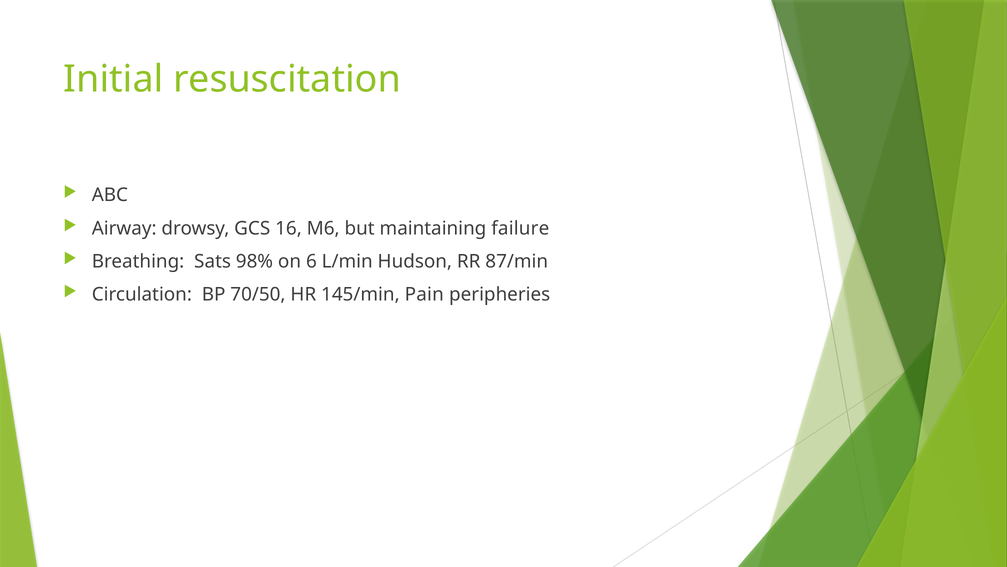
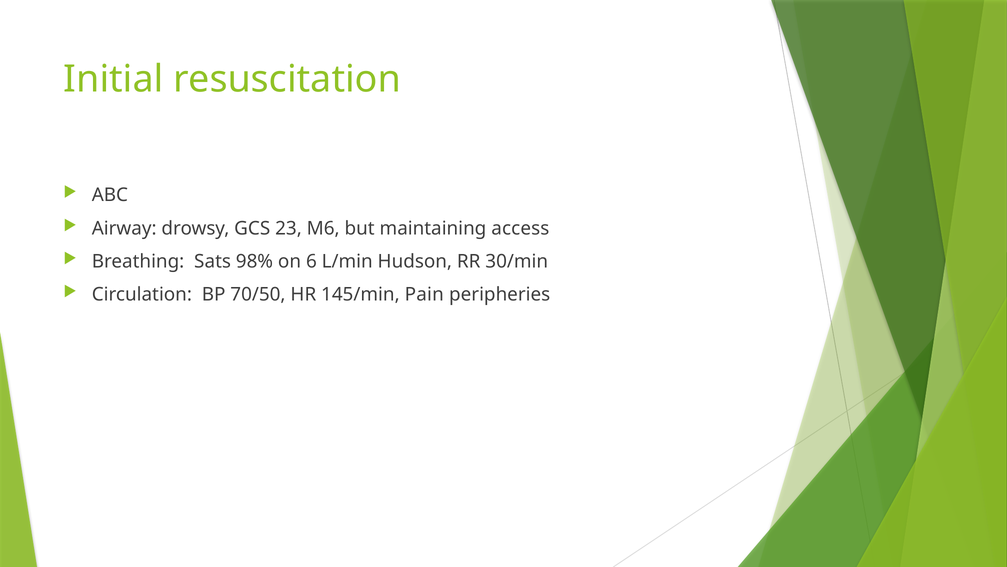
16: 16 -> 23 (289, 228)
failure: failure -> access (520, 228)
87/min: 87/min -> 30/min (517, 261)
